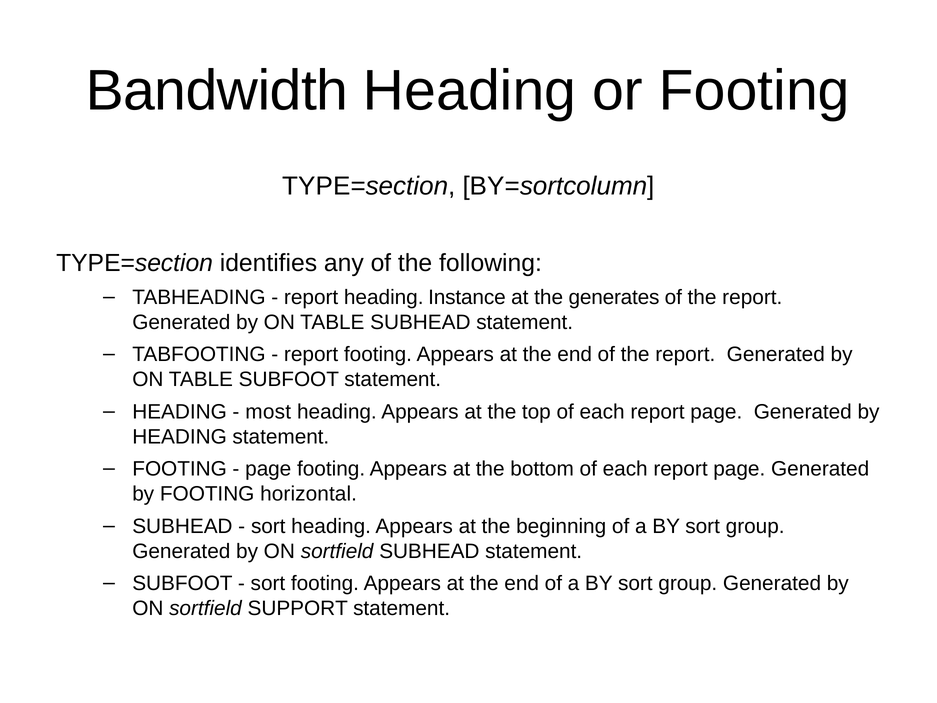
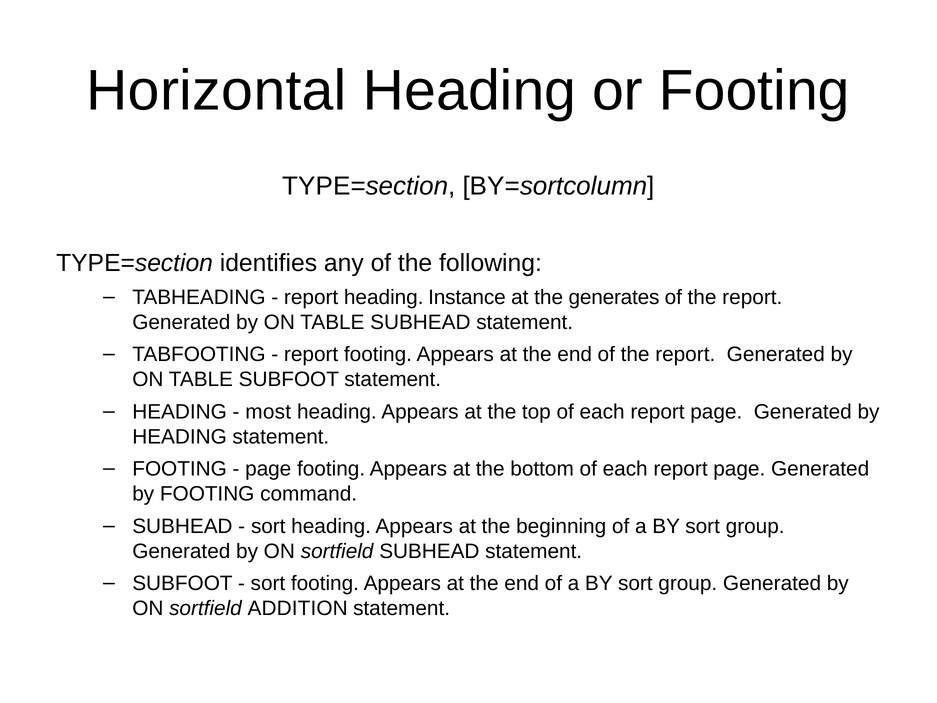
Bandwidth: Bandwidth -> Horizontal (216, 91)
horizontal: horizontal -> command (309, 494)
SUPPORT: SUPPORT -> ADDITION (298, 608)
